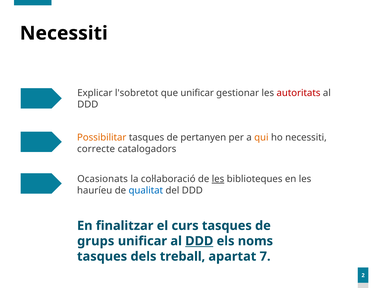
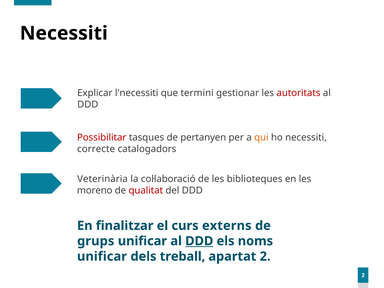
l'sobretot: l'sobretot -> l'necessiti (137, 93)
que unificar: unificar -> termini (197, 93)
Possibilitar colour: orange -> red (102, 137)
Ocasionats: Ocasionats -> Veterinària (102, 179)
les underline: present -> none (218, 179)
hauríeu: hauríeu -> moreno (95, 190)
qualitat colour: blue -> red (146, 190)
curs tasques: tasques -> externs (227, 226)
tasques: tasques -> unificar (102, 256)
apartat 7: 7 -> 2 (265, 256)
